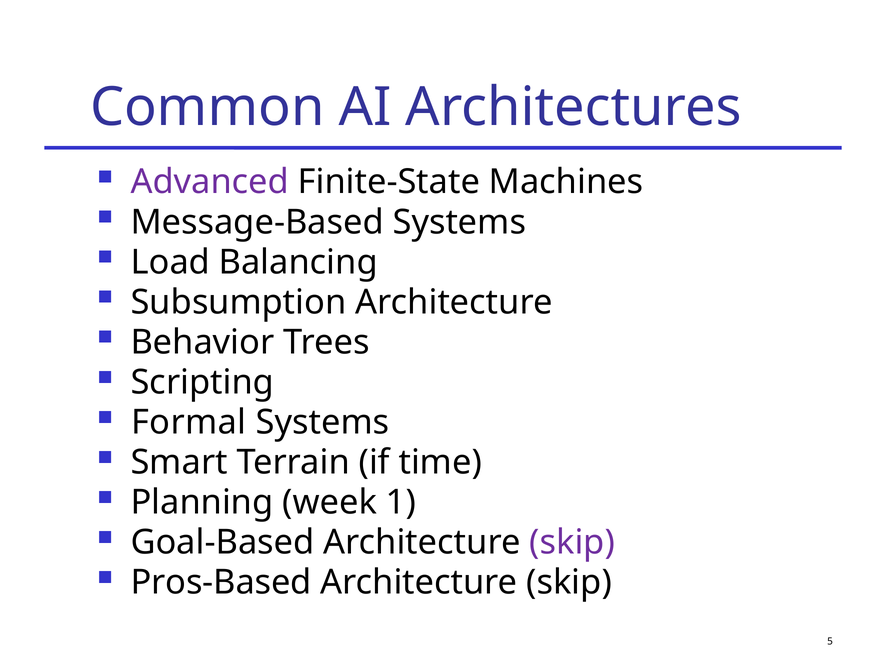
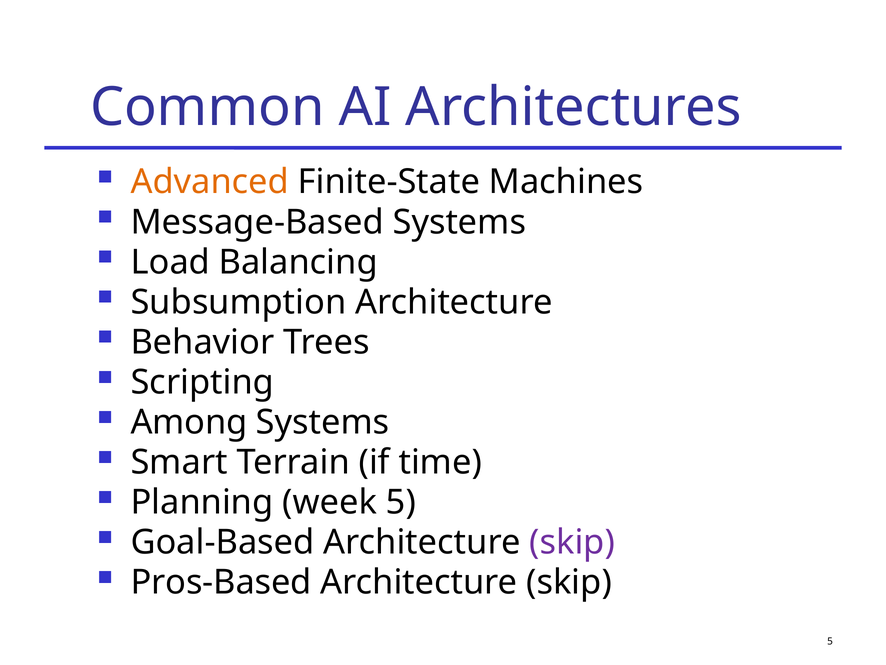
Advanced colour: purple -> orange (210, 182)
Formal: Formal -> Among (189, 422)
week 1: 1 -> 5 (401, 502)
